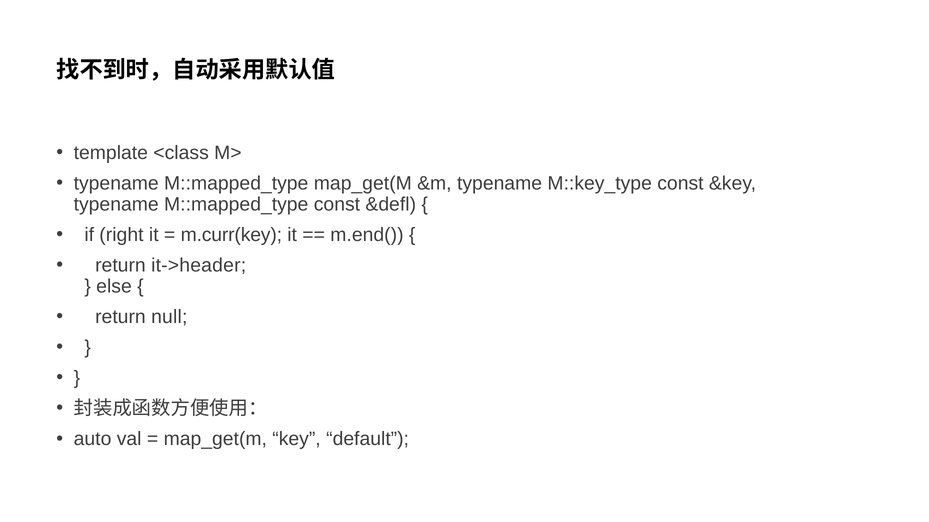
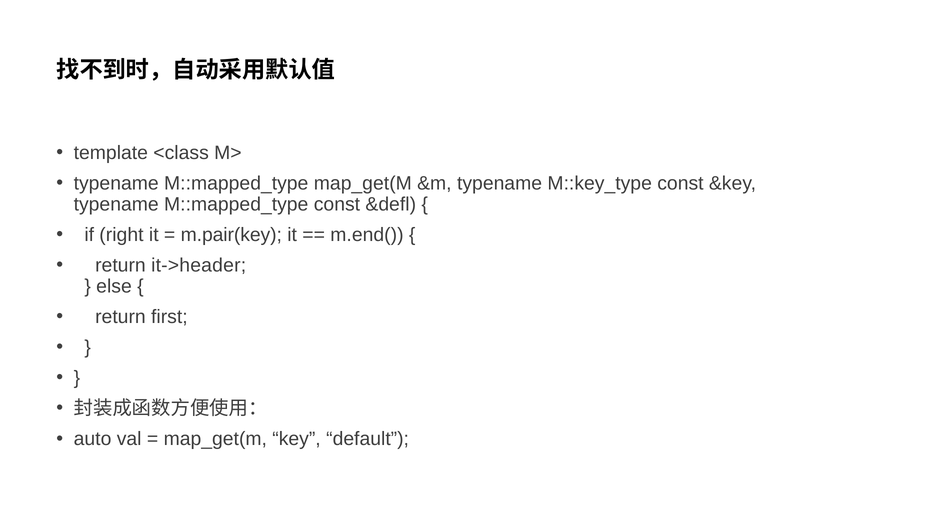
m.curr(key: m.curr(key -> m.pair(key (231, 235)
null: null -> first (169, 317)
